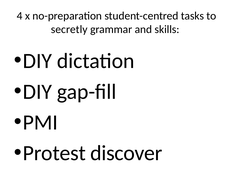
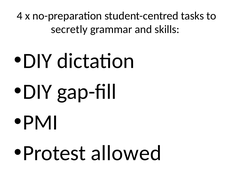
discover: discover -> allowed (126, 153)
